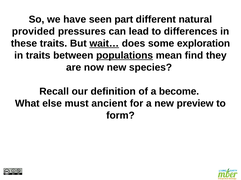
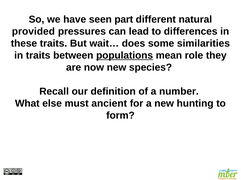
wait… underline: present -> none (104, 44)
exploration: exploration -> similarities (203, 44)
find: find -> role (194, 56)
become: become -> number (179, 92)
preview: preview -> hunting (195, 104)
